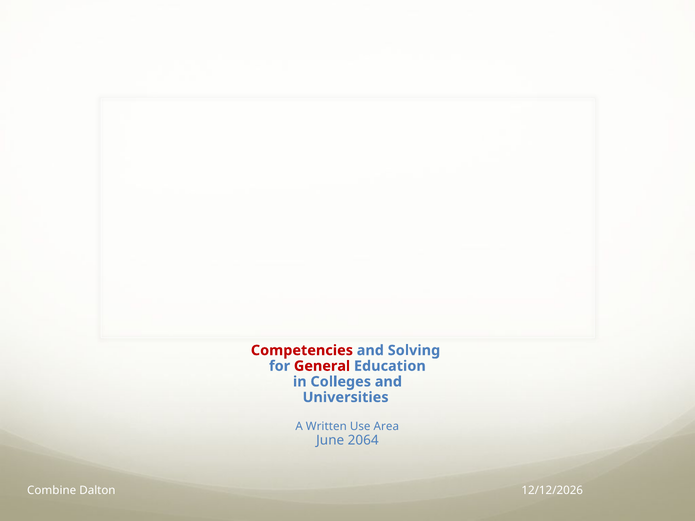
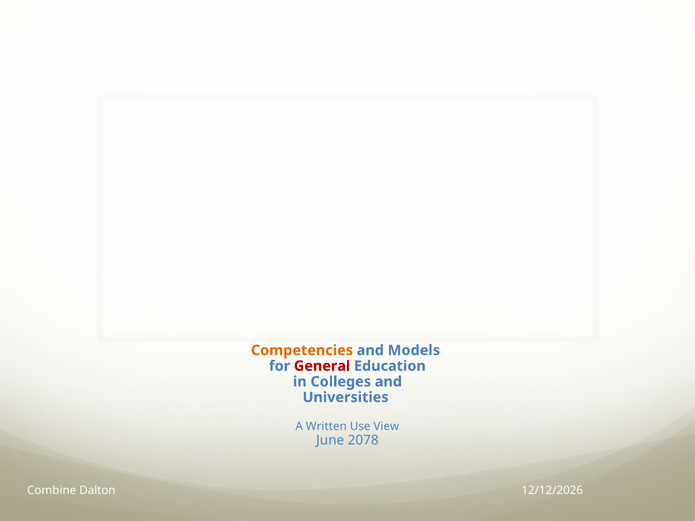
Competencies colour: red -> orange (302, 351)
Solving: Solving -> Models (414, 351)
Area: Area -> View (386, 427)
2064: 2064 -> 2078 (363, 441)
